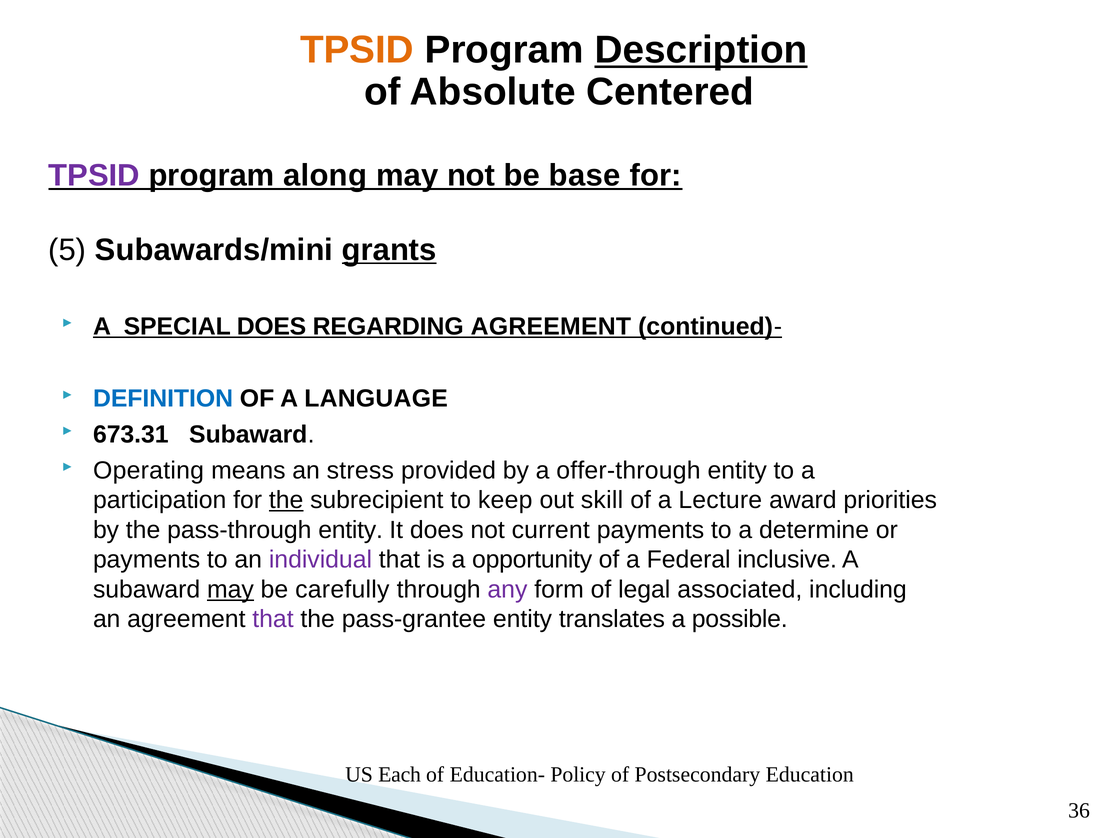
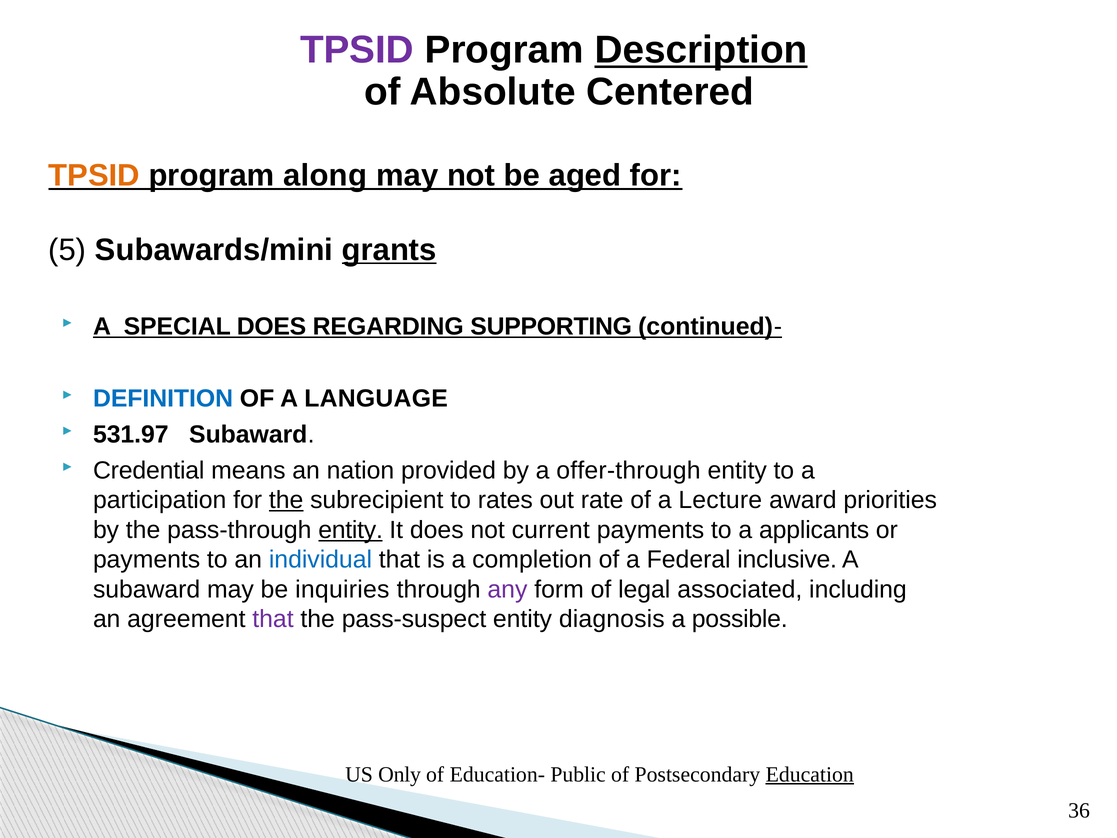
TPSID colour: orange -> purple (357, 50)
TPSID colour: purple -> orange (94, 175)
base: base -> aged (585, 175)
REGARDING AGREEMENT: AGREEMENT -> SUPPORTING (551, 326)
673.31: 673.31 -> 531.97 (131, 434)
Operating: Operating -> Credential (149, 470)
stress: stress -> nation (360, 470)
keep: keep -> rates (505, 500)
skill: skill -> rate (602, 500)
entity underline: none -> present (351, 530)
determine: determine -> applicants (814, 530)
individual colour: purple -> blue (320, 560)
opportunity: opportunity -> completion (532, 560)
may underline: present -> none (230, 589)
carefully: carefully -> inquiries (342, 589)
pass-grantee: pass-grantee -> pass-suspect (414, 619)
translates: translates -> diagnosis (612, 619)
Each: Each -> Only (400, 774)
Policy: Policy -> Public (578, 774)
Education underline: none -> present (810, 774)
